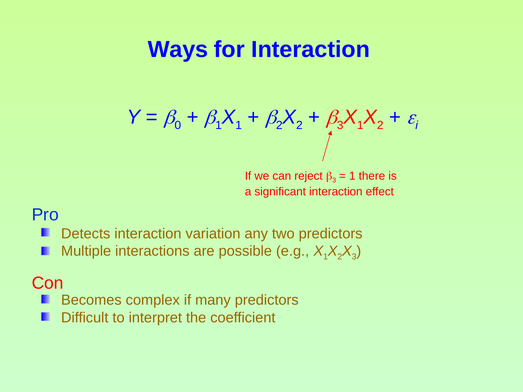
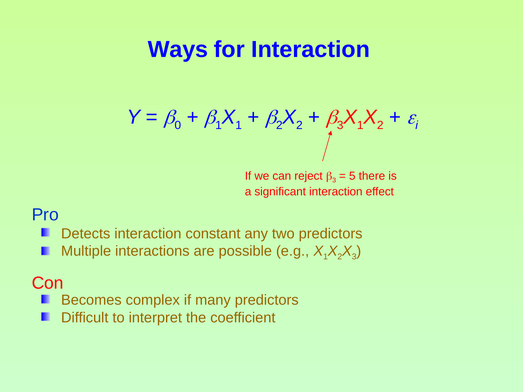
1: 1 -> 5 (352, 176)
variation: variation -> constant (213, 234)
